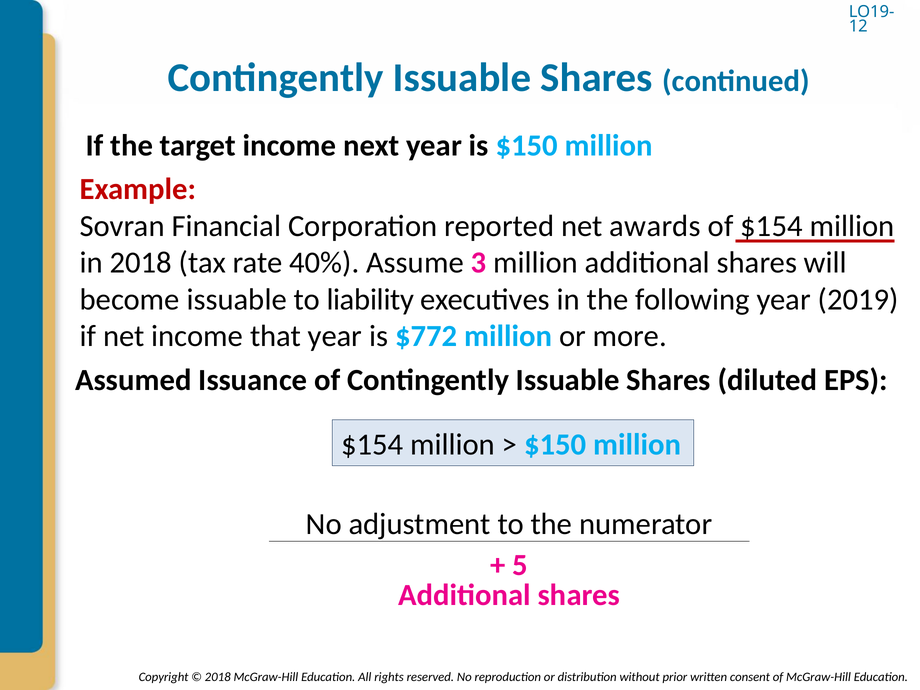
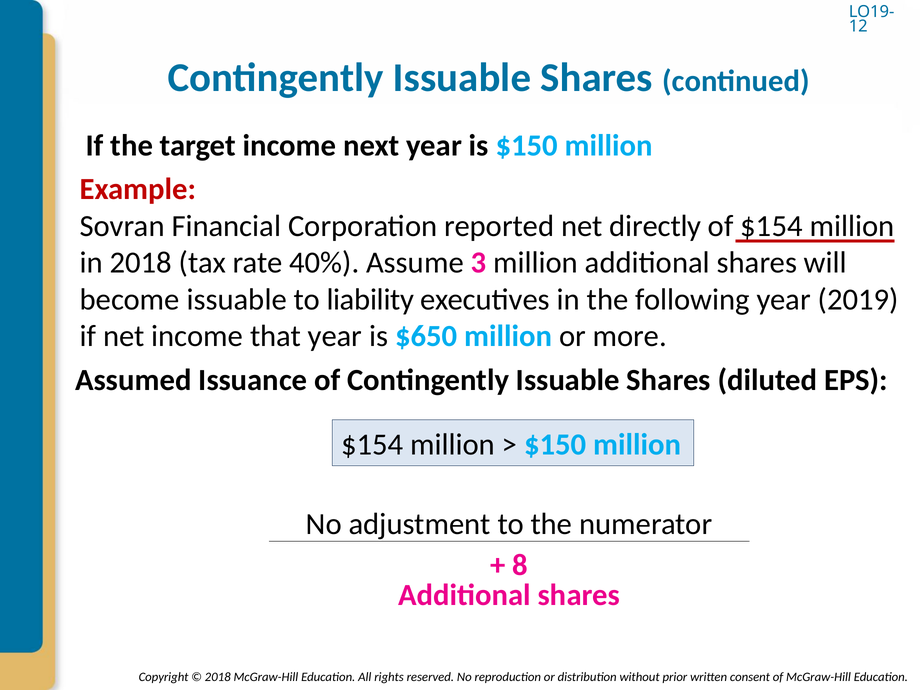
awards: awards -> directly (655, 226)
$772: $772 -> $650 (426, 336)
5: 5 -> 8 (520, 565)
